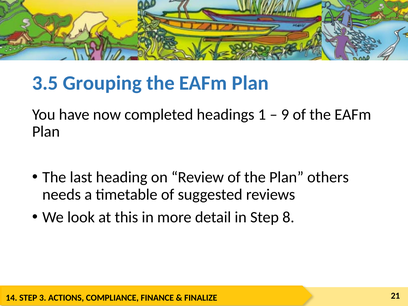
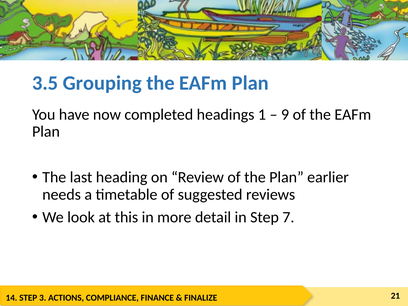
others: others -> earlier (328, 177)
8: 8 -> 7 (288, 217)
